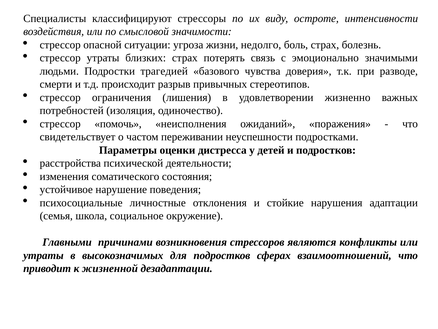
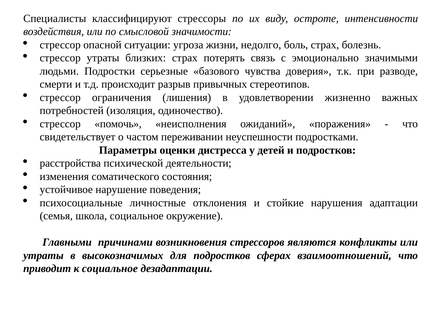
трагедией: трагедией -> серьезные (164, 71)
к жизненной: жизненной -> социальное (110, 268)
